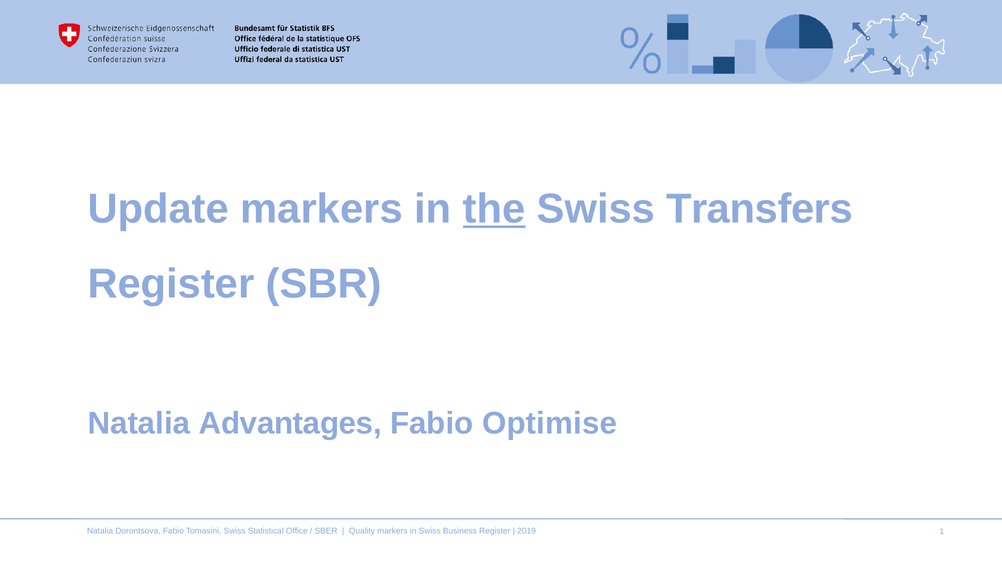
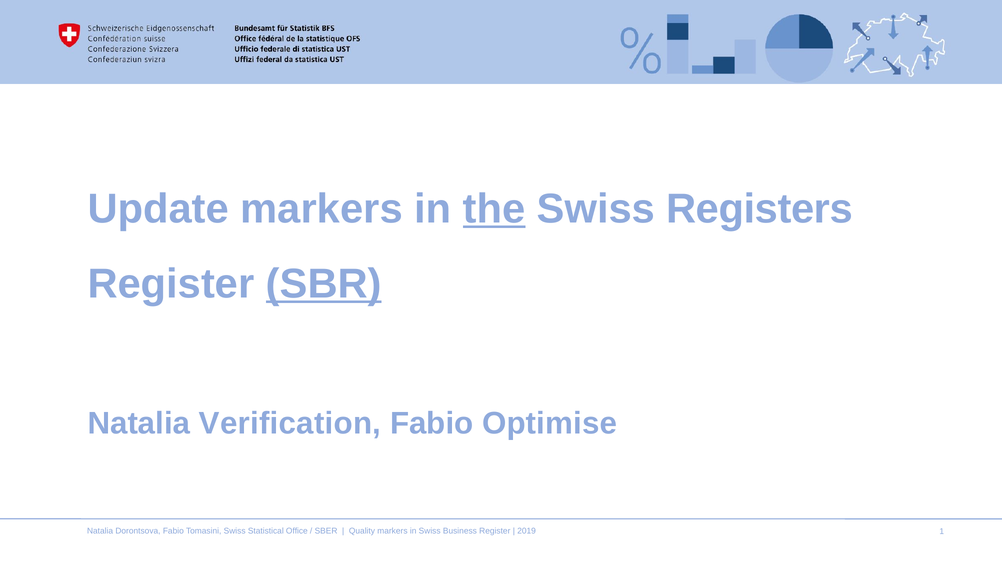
Transfers: Transfers -> Registers (759, 209)
SBR underline: none -> present (324, 284)
Advantages: Advantages -> Verification (290, 424)
